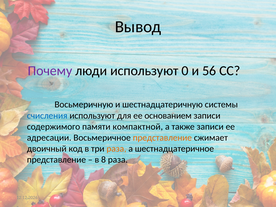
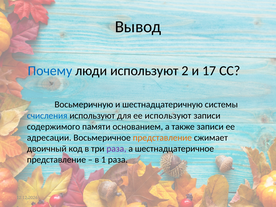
Почему colour: purple -> blue (50, 71)
0: 0 -> 2 (185, 71)
56: 56 -> 17 (209, 71)
ее основанием: основанием -> используют (168, 116)
компактной: компактной -> основанием (138, 127)
раза colour: orange -> purple (116, 149)
8: 8 -> 1 (103, 160)
